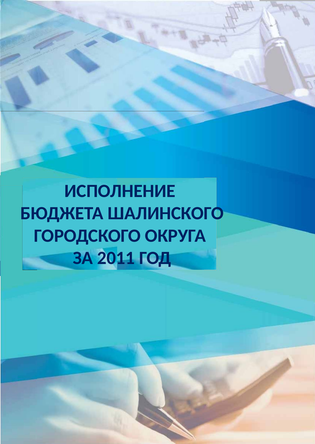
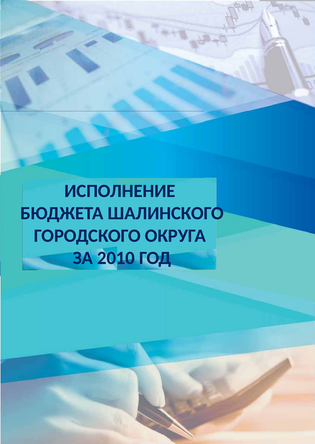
2011: 2011 -> 2010 (116, 258)
